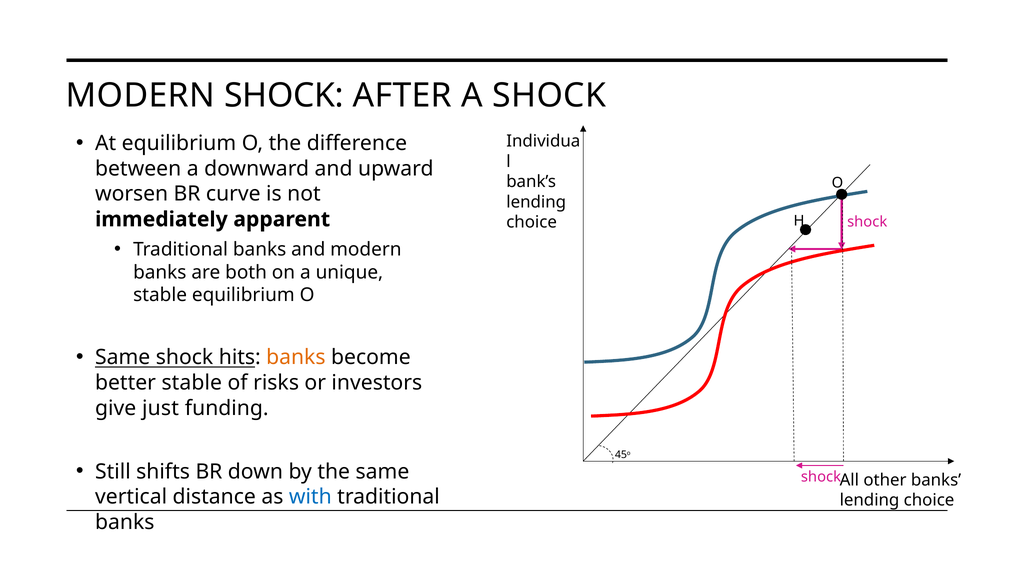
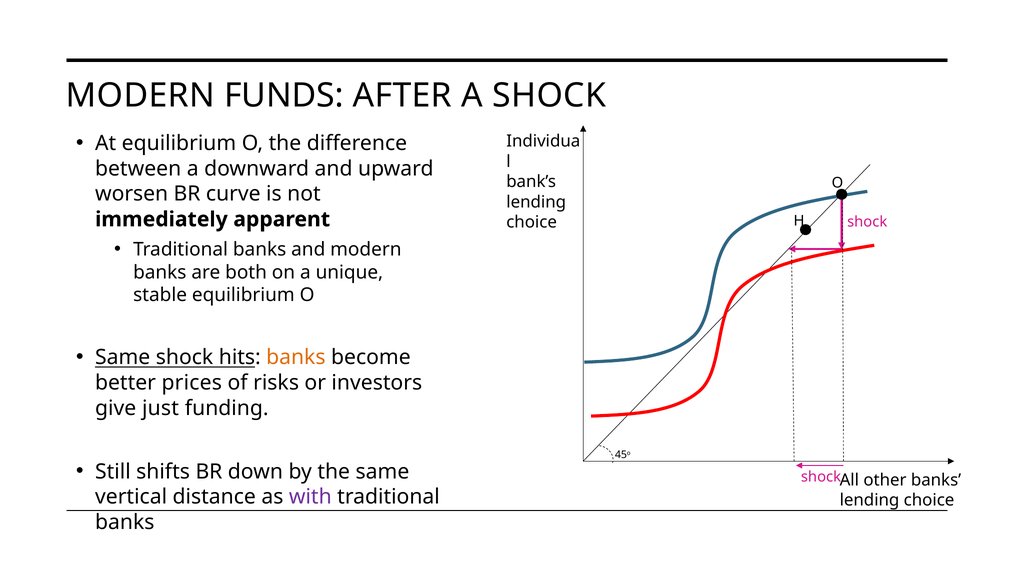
MODERN SHOCK: SHOCK -> FUNDS (284, 96)
better stable: stable -> prices (192, 383)
with colour: blue -> purple (310, 497)
